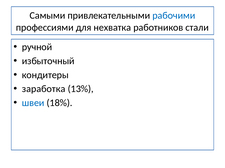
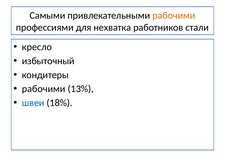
рабочими colour: blue -> orange (174, 16)
ручной: ручной -> кресло (37, 47)
заработка: заработка -> рабочими (44, 89)
